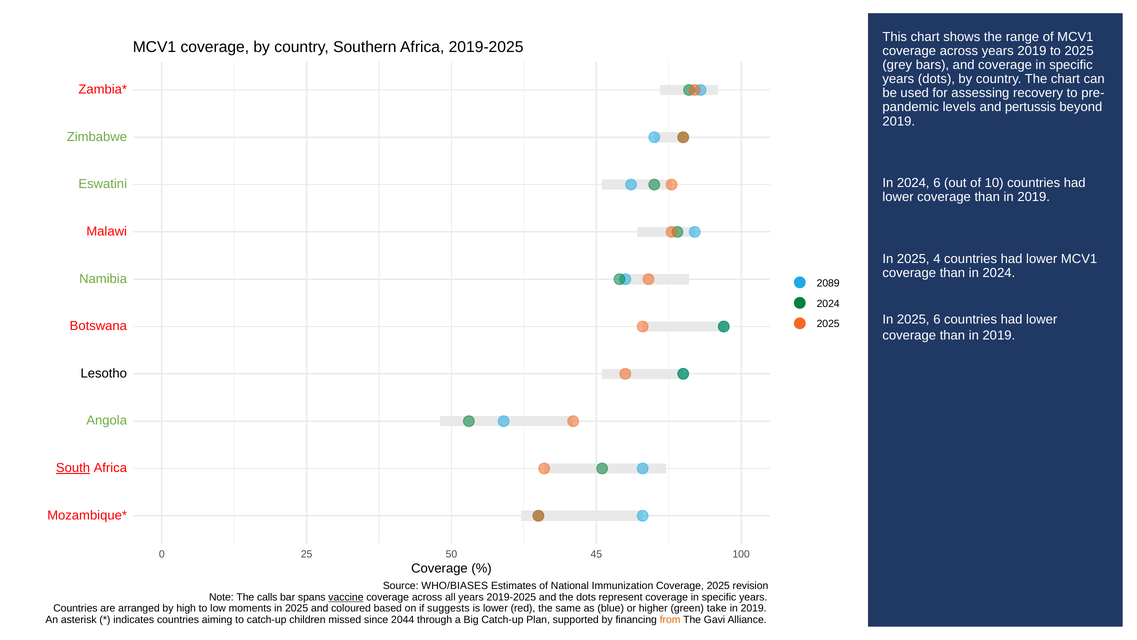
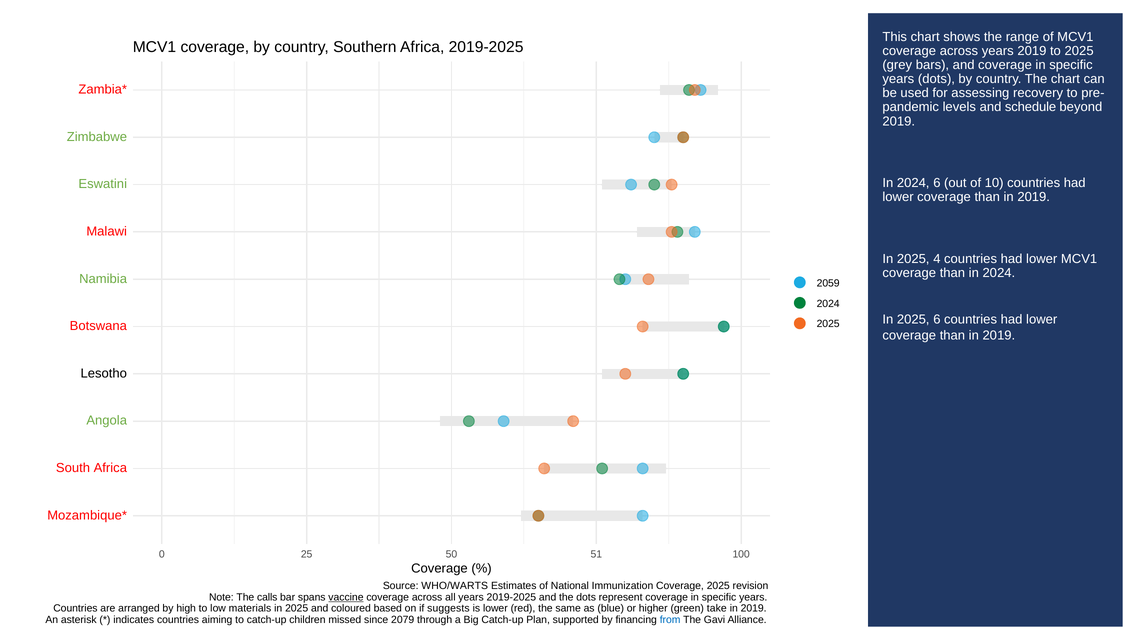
pertussis: pertussis -> schedule (1031, 107)
2089: 2089 -> 2059 (828, 283)
South underline: present -> none (73, 468)
45: 45 -> 51 (596, 554)
WHO/BIASES: WHO/BIASES -> WHO/WARTS (455, 586)
moments: moments -> materials (250, 608)
2044: 2044 -> 2079 (403, 619)
from colour: orange -> blue (670, 619)
